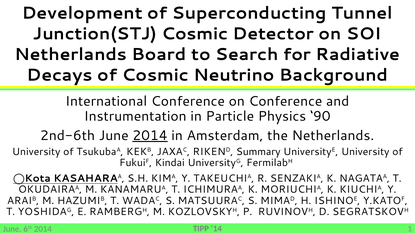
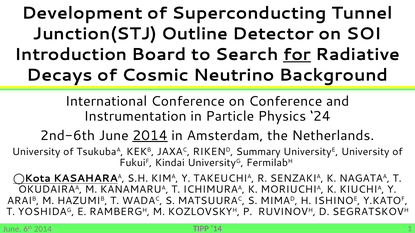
Junction(STJ Cosmic: Cosmic -> Outline (195, 34)
Netherlands: Netherlands -> Introduction (71, 55)
for underline: none -> present (297, 55)
90: 90 -> 24 (320, 117)
